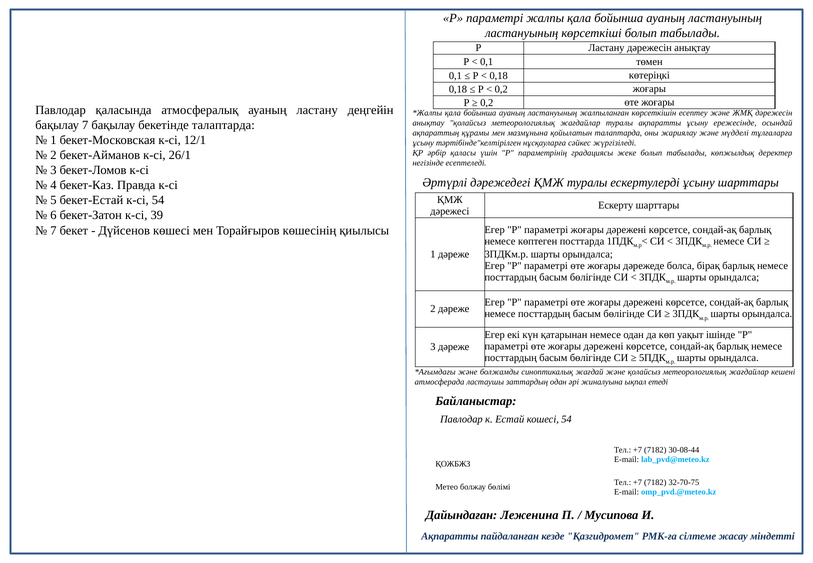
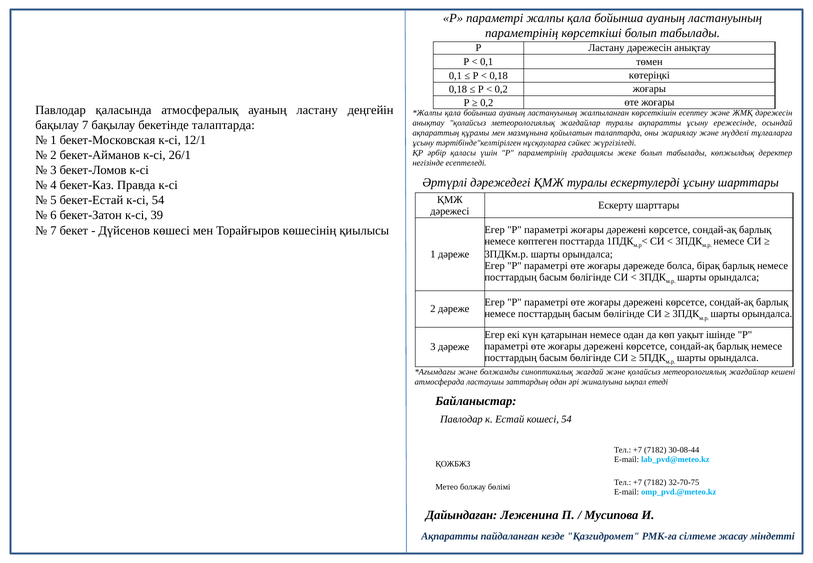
ластануының: ластануының -> параметрінің (522, 33)
